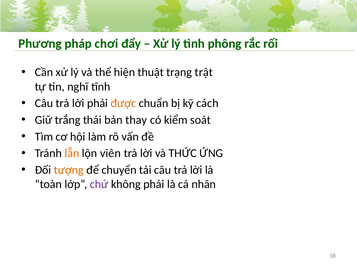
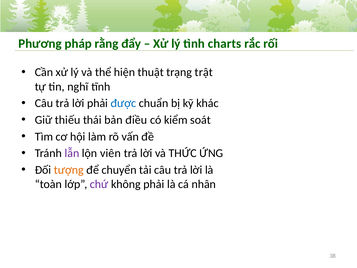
chơi: chơi -> rằng (107, 44)
phông: phông -> charts (225, 44)
được colour: orange -> blue (123, 103)
cách: cách -> khác (207, 103)
trắng: trắng -> thiếu (68, 120)
thay: thay -> điều (136, 120)
lẫn colour: orange -> purple (72, 153)
